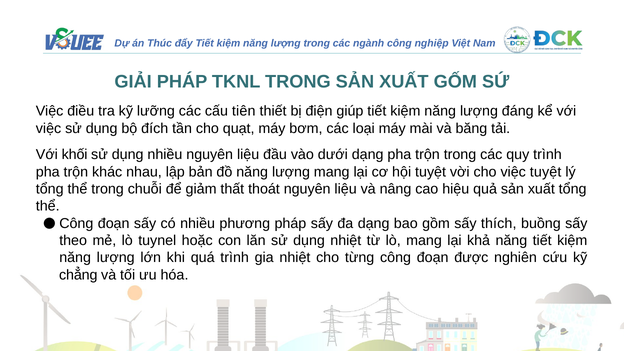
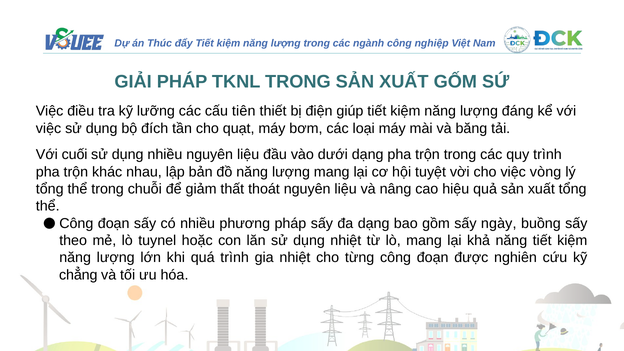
khối: khối -> cuối (75, 155)
việc tuyệt: tuyệt -> vòng (546, 172)
thích: thích -> ngày (499, 223)
